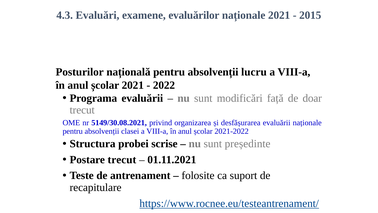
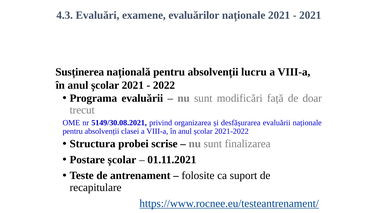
2015: 2015 -> 2021 (310, 15)
Posturilor: Posturilor -> Susținerea (80, 72)
președinte: președinte -> finalizarea (248, 144)
Postare trecut: trecut -> școlar (122, 159)
